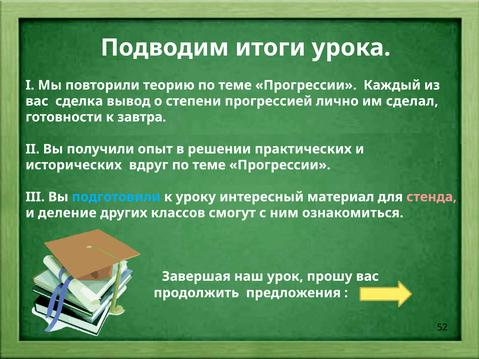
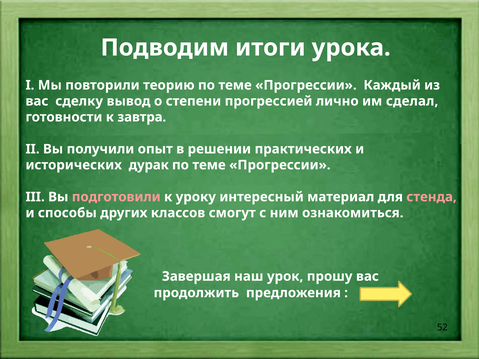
сделка: сделка -> сделку (79, 101)
вдруг: вдруг -> дурак (149, 165)
подготовили colour: light blue -> pink (116, 197)
деление: деление -> способы (67, 213)
